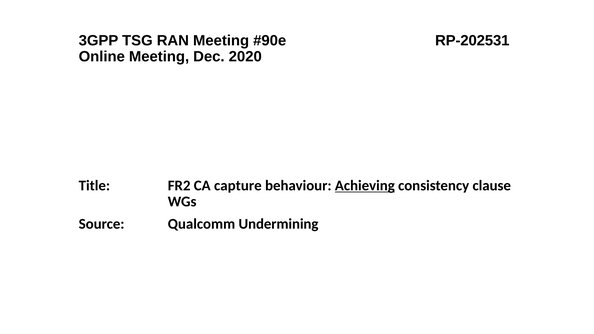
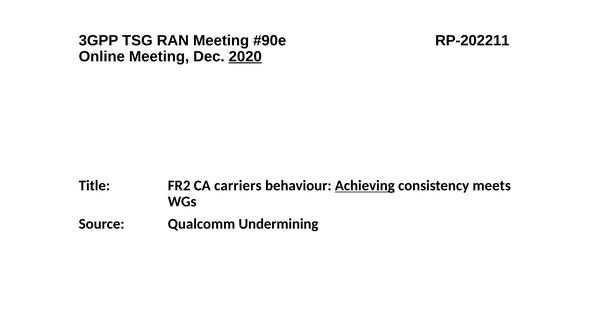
RP-202531: RP-202531 -> RP-202211 (472, 40)
2020 underline: none -> present (245, 56)
capture: capture -> carriers (238, 186)
clause: clause -> meets (492, 186)
